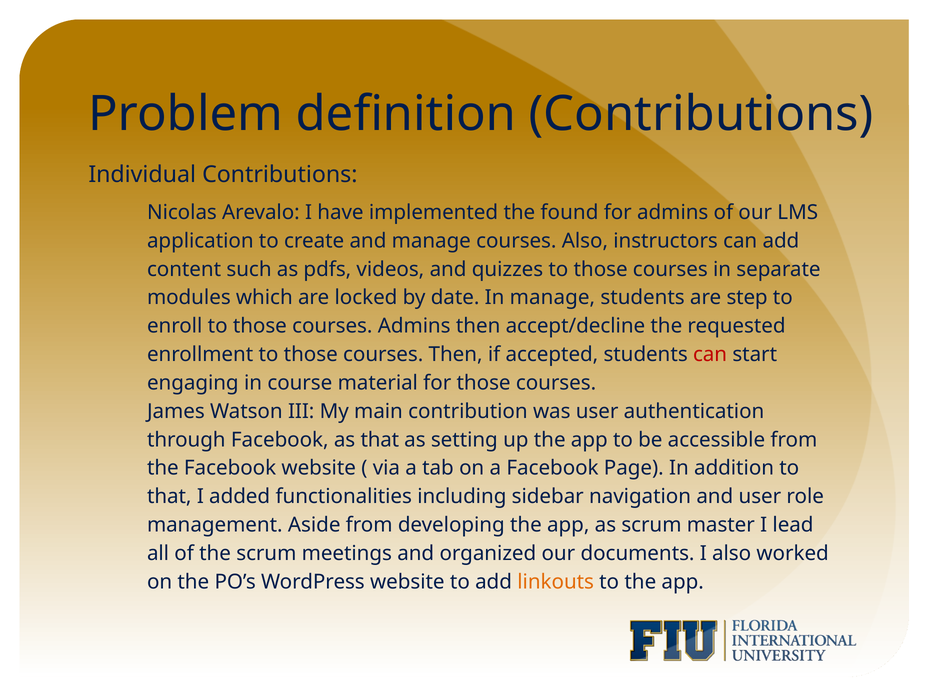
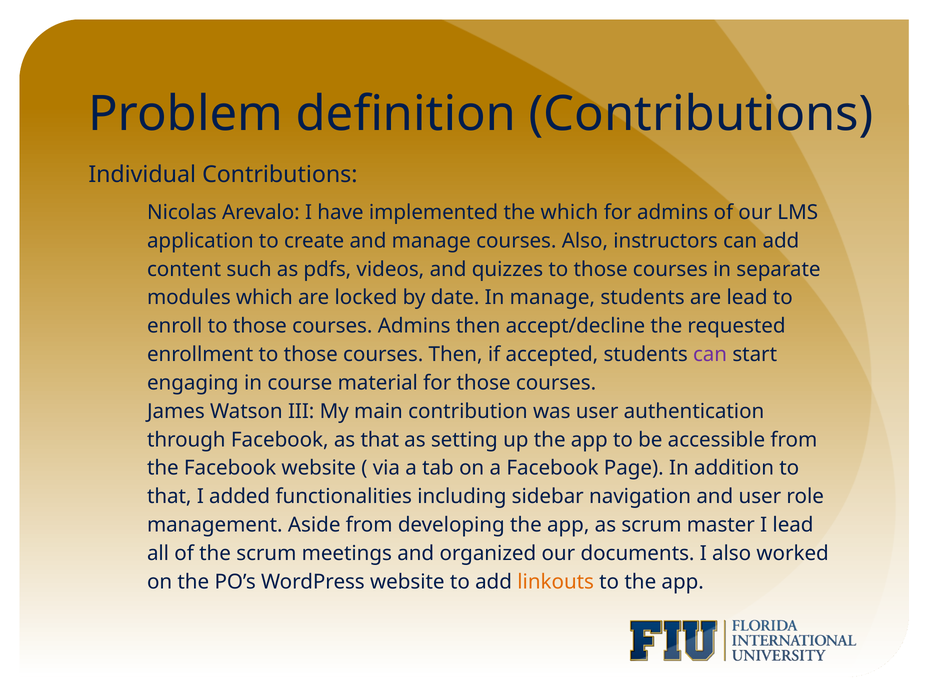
the found: found -> which (569, 212)
are step: step -> lead (747, 298)
can colour: red -> purple (710, 354)
